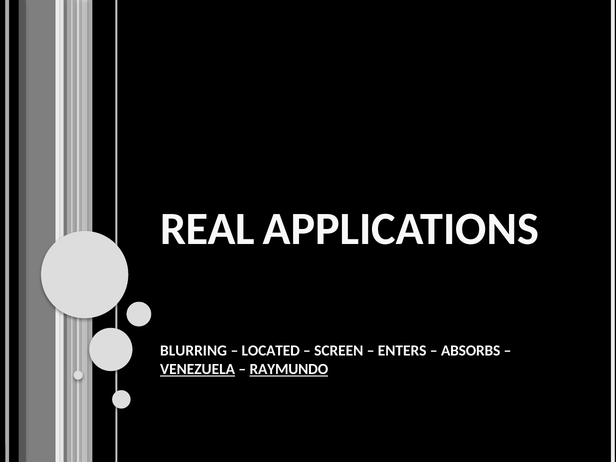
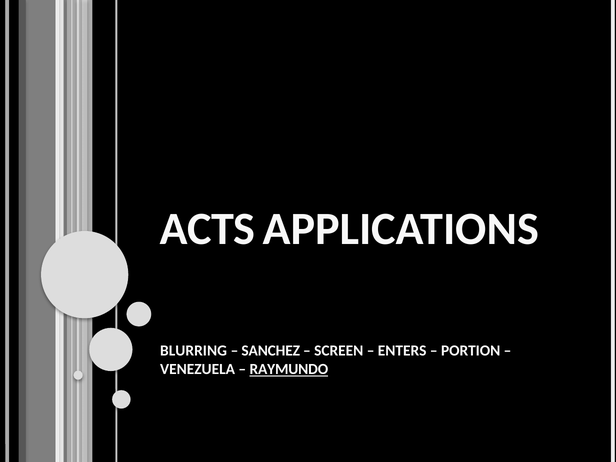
REAL: REAL -> ACTS (207, 229)
LOCATED: LOCATED -> SANCHEZ (271, 351)
ABSORBS: ABSORBS -> PORTION (471, 351)
VENEZUELA underline: present -> none (198, 369)
